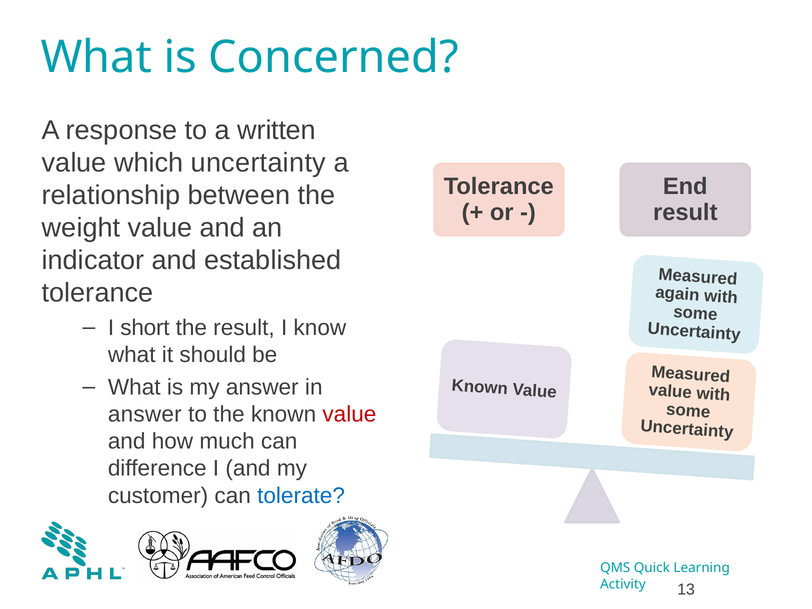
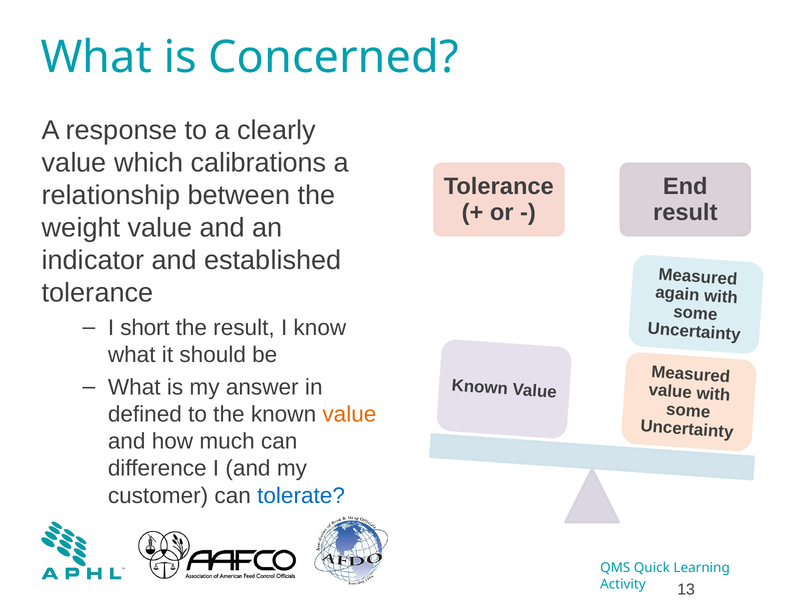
written: written -> clearly (277, 130)
which uncertainty: uncertainty -> calibrations (259, 163)
answer: answer -> defined (145, 414)
value colour: red -> orange (349, 414)
